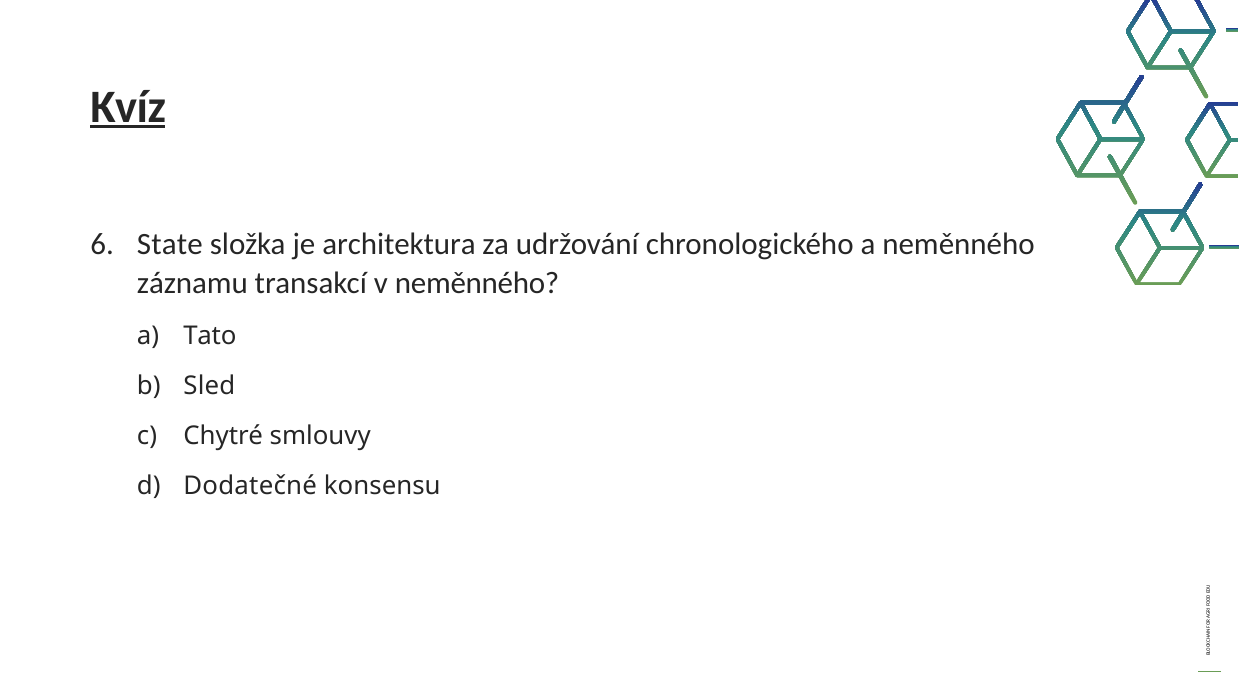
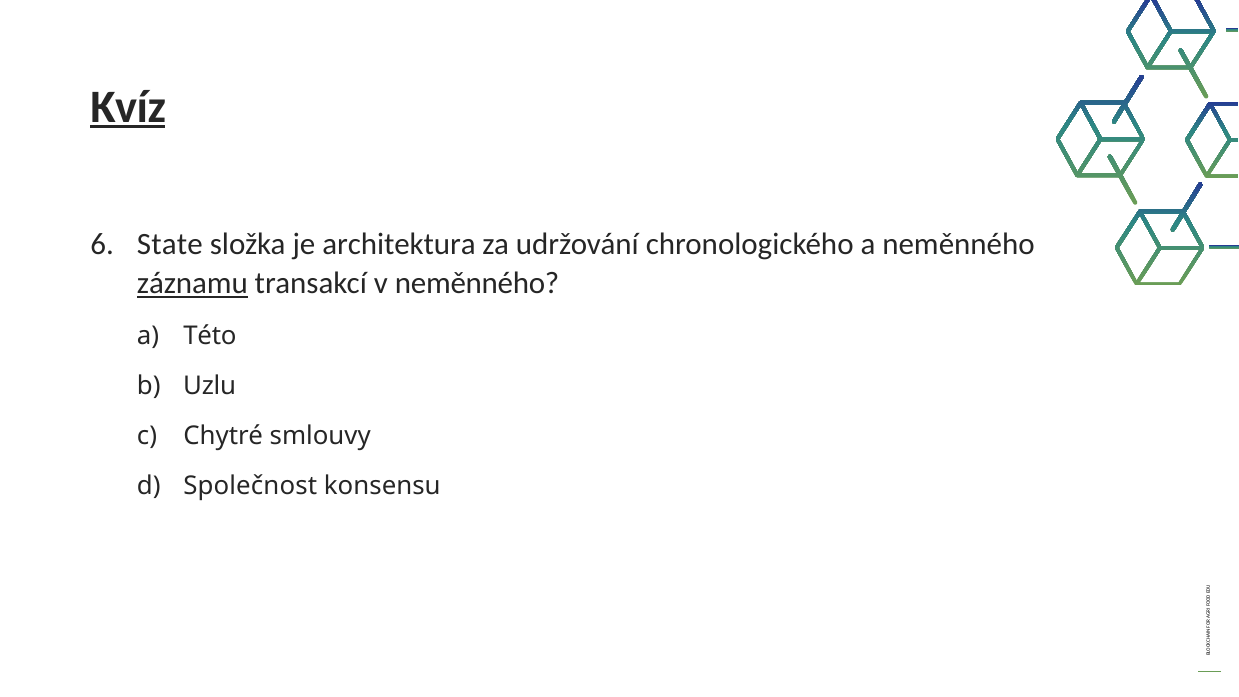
záznamu underline: none -> present (192, 284)
Tato: Tato -> Této (210, 336)
Sled: Sled -> Uzlu (210, 386)
Dodatečné: Dodatečné -> Společnost (250, 486)
